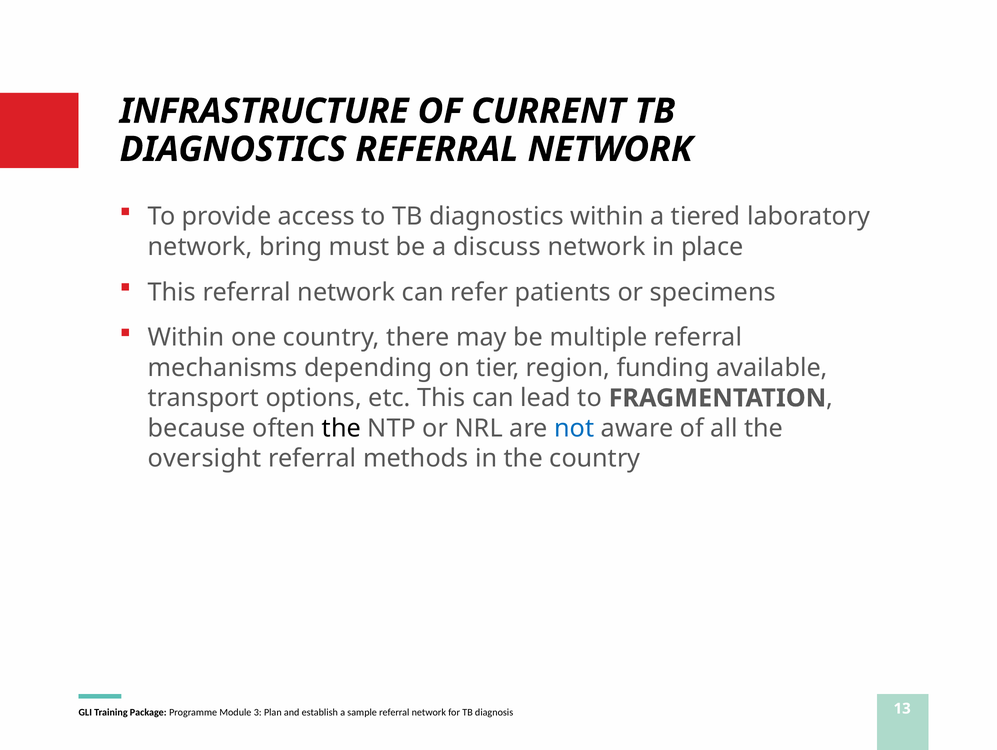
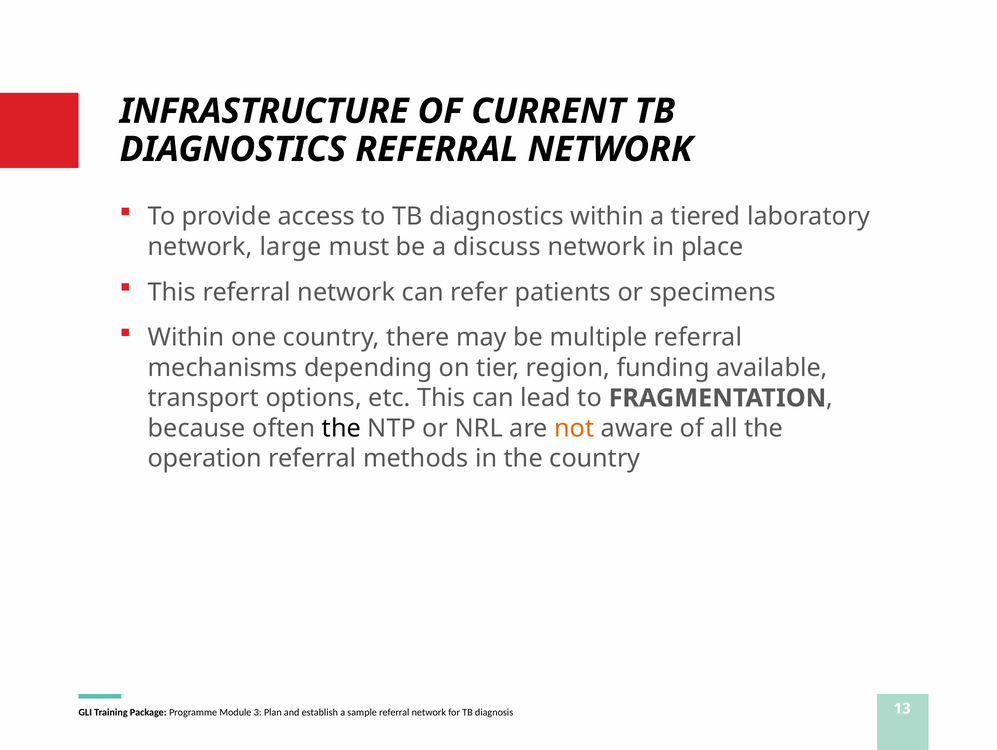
bring: bring -> large (291, 247)
not colour: blue -> orange (574, 429)
oversight: oversight -> operation (205, 459)
